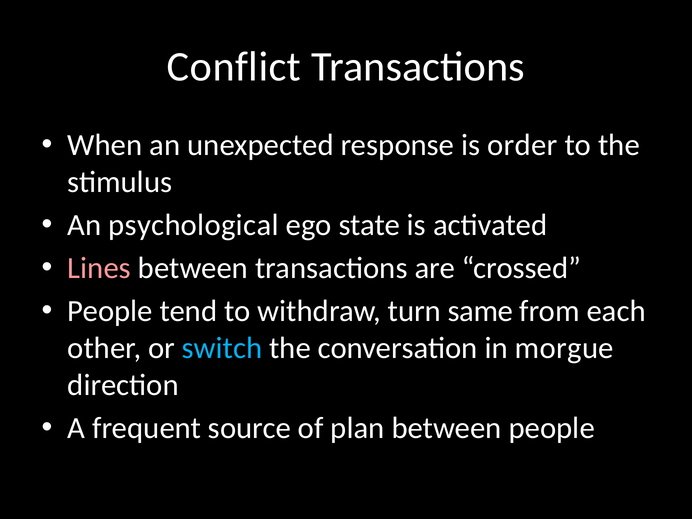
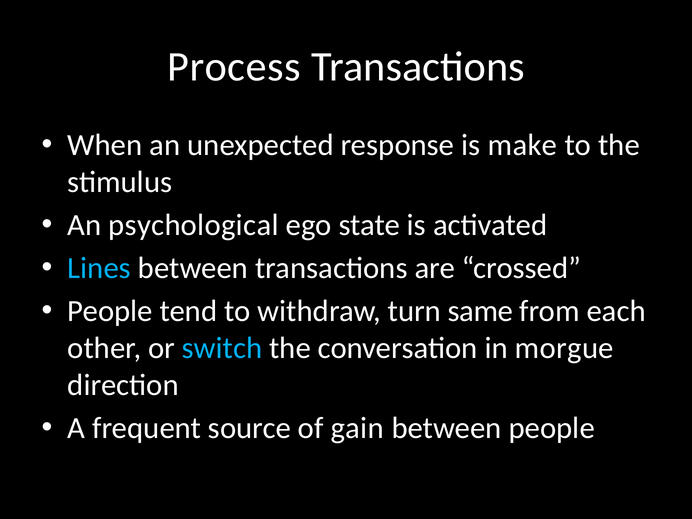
Conflict: Conflict -> Process (234, 67)
order: order -> make (522, 145)
Lines colour: pink -> light blue (99, 268)
plan: plan -> gain (357, 428)
